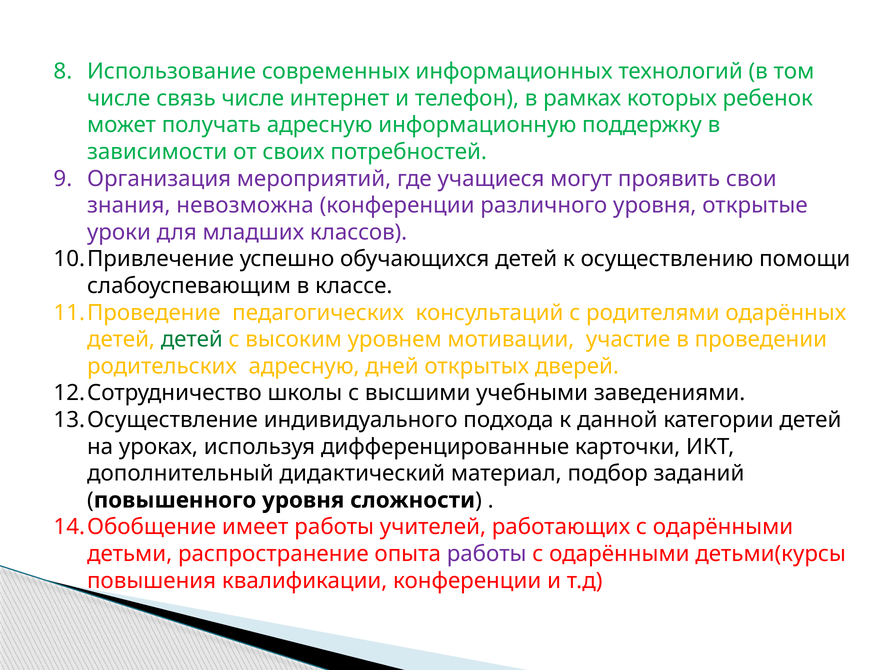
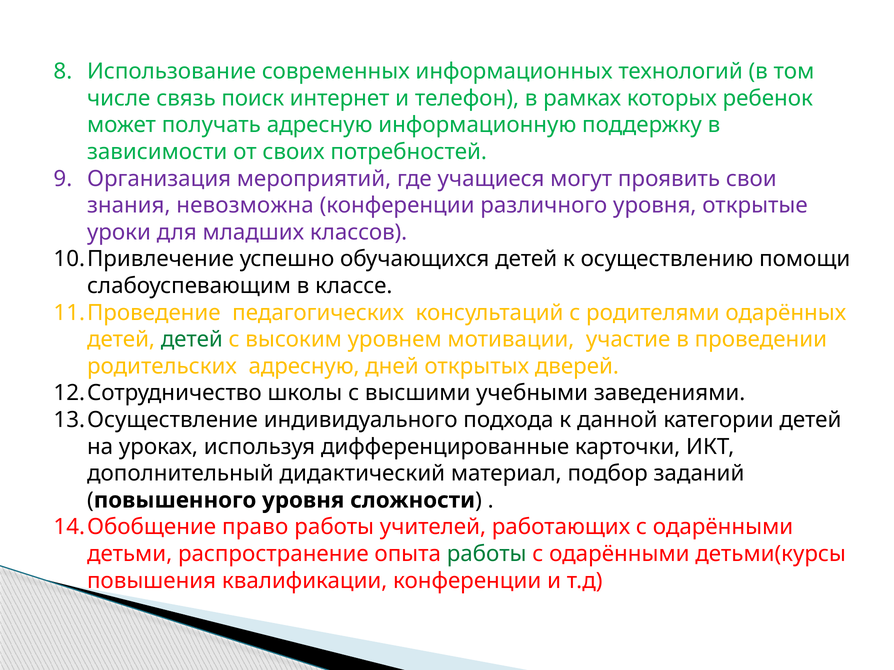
связь числе: числе -> поиск (253, 98)
имеет: имеет -> право (255, 527)
работы colour: purple -> green (487, 554)
